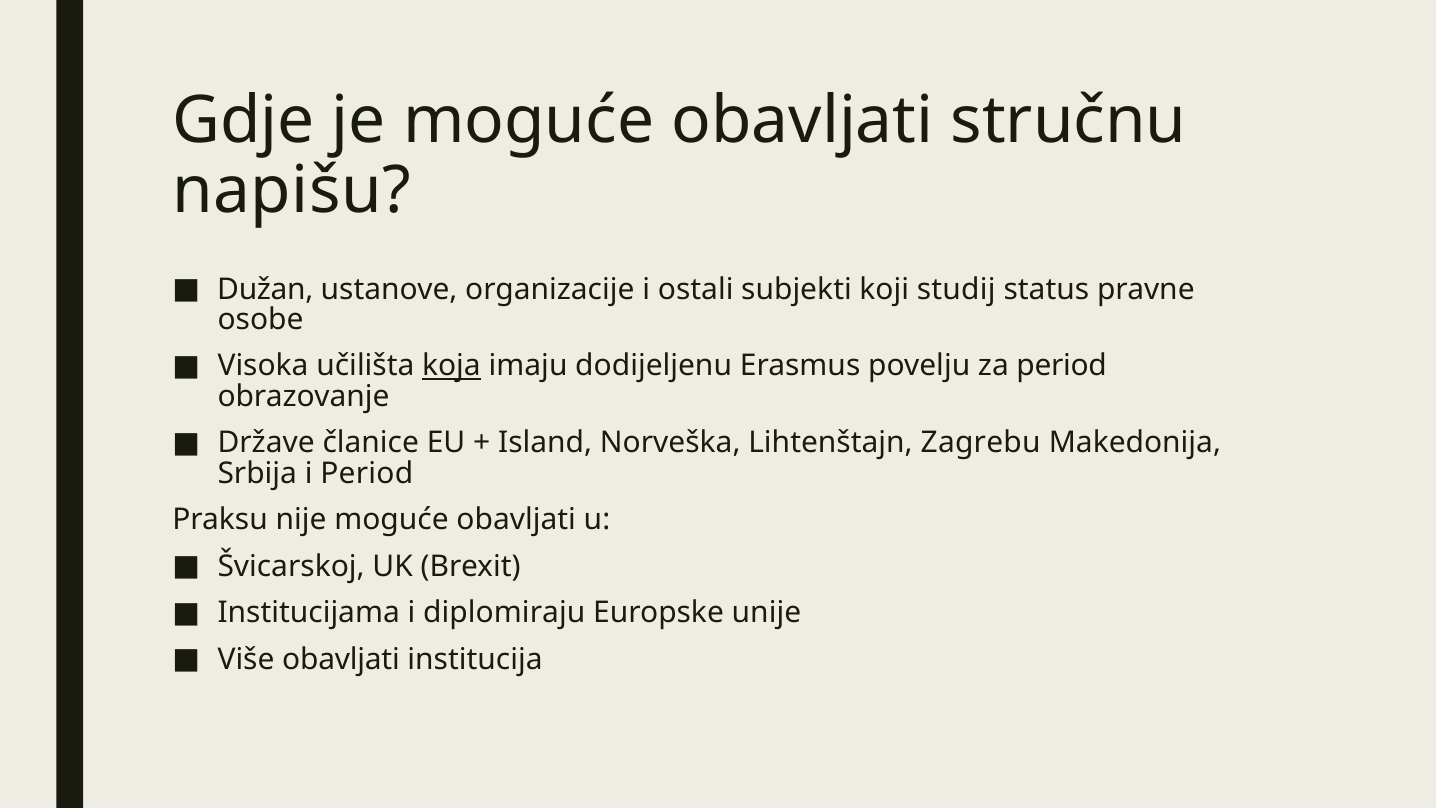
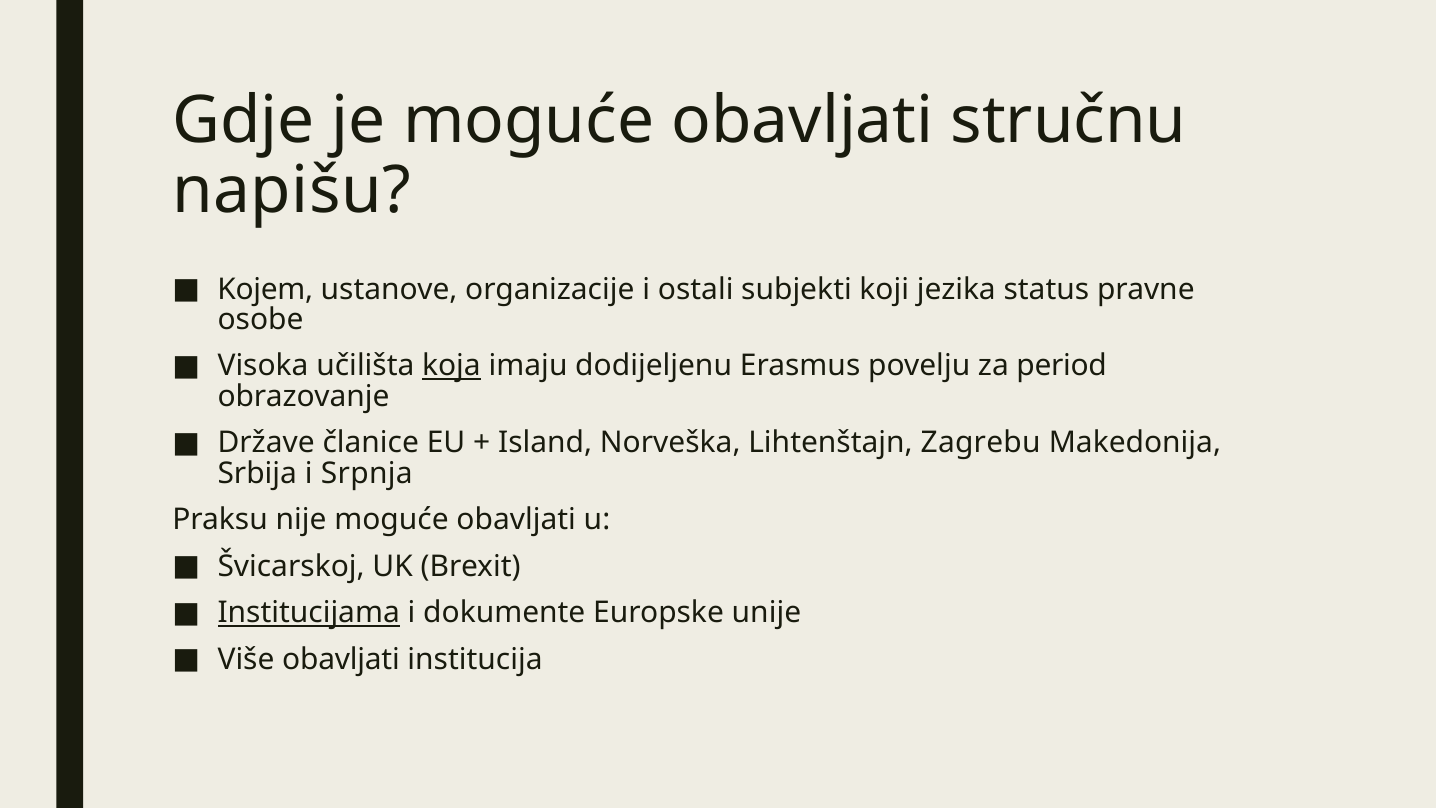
Dužan: Dužan -> Kojem (265, 289)
studij: studij -> jezika (956, 289)
i Period: Period -> Srpnja (367, 473)
Institucijama underline: none -> present (309, 613)
diplomiraju: diplomiraju -> dokumente (504, 613)
